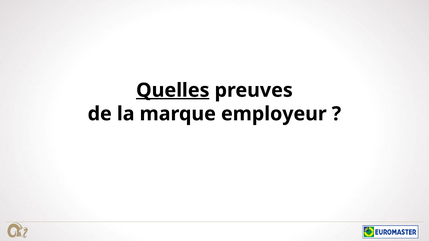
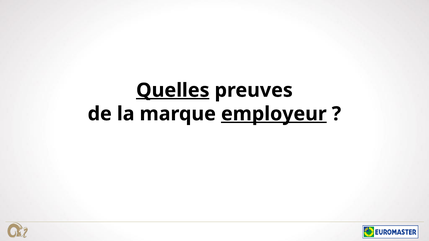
employeur underline: none -> present (274, 114)
